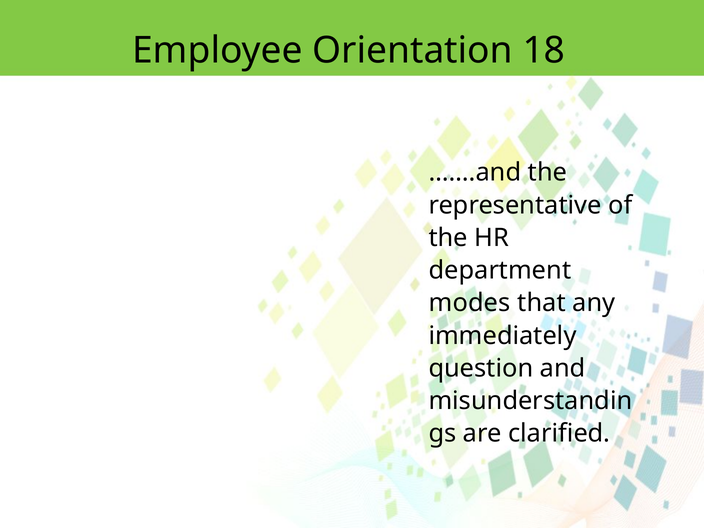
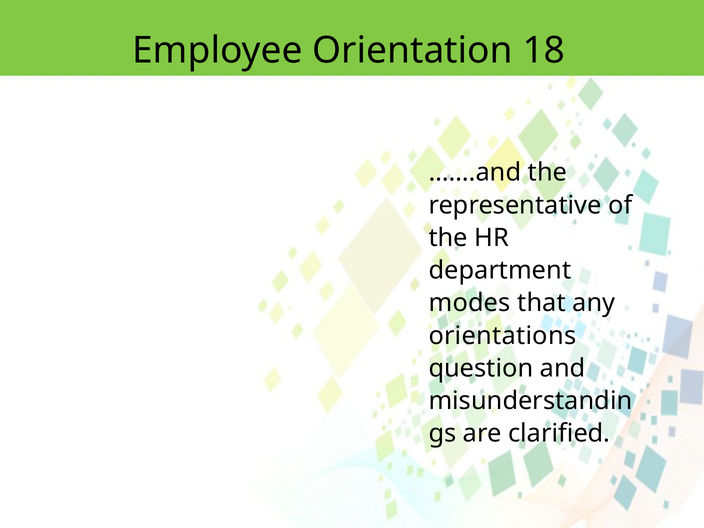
immediately: immediately -> orientations (502, 336)
